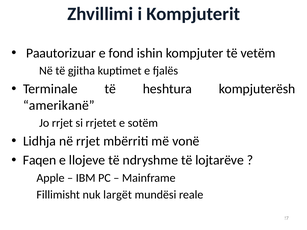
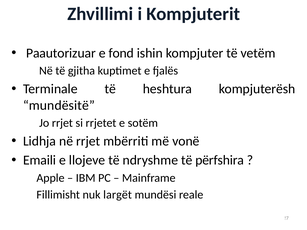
amerikanë: amerikanë -> mundësitë (59, 105)
Faqen: Faqen -> Emaili (40, 160)
lojtarëve: lojtarëve -> përfshira (220, 160)
